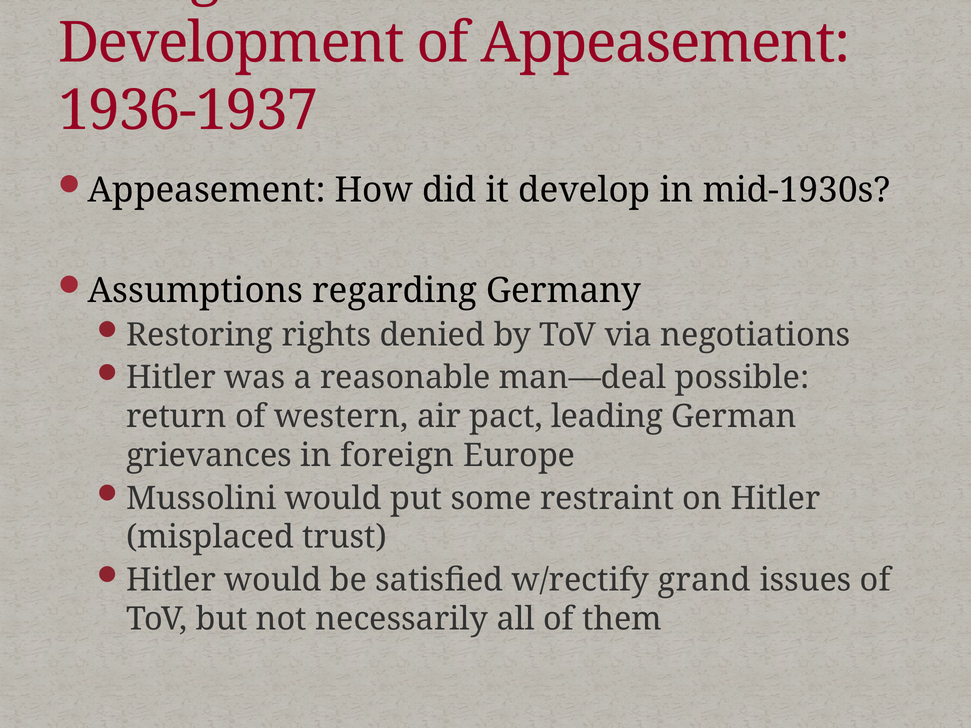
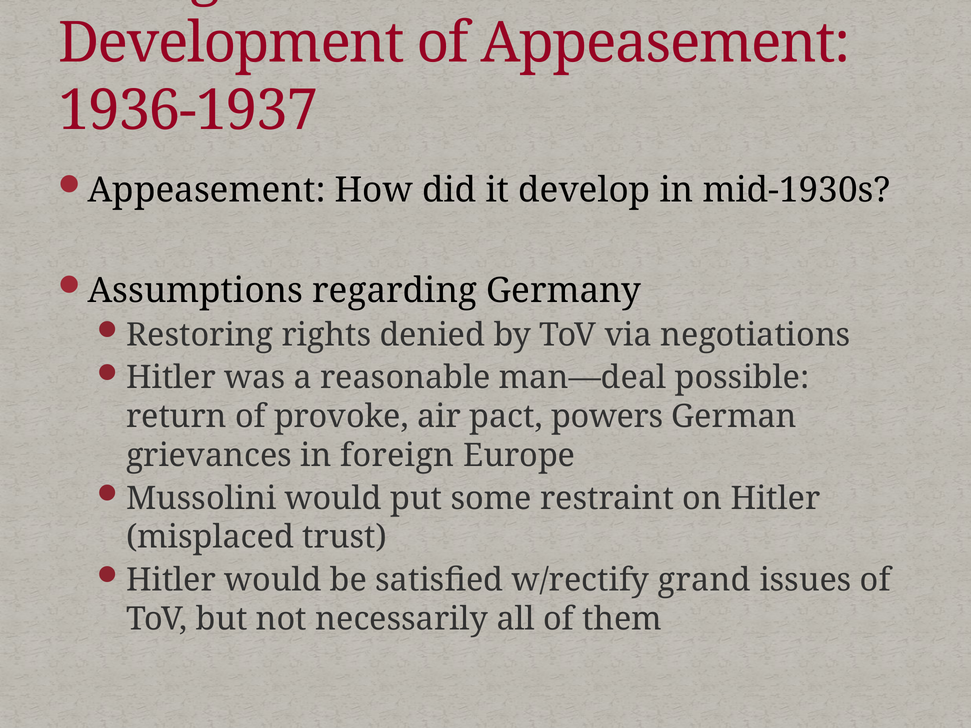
western: western -> provoke (341, 417)
leading: leading -> powers (607, 417)
